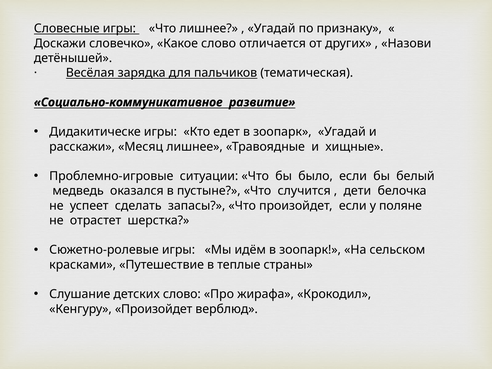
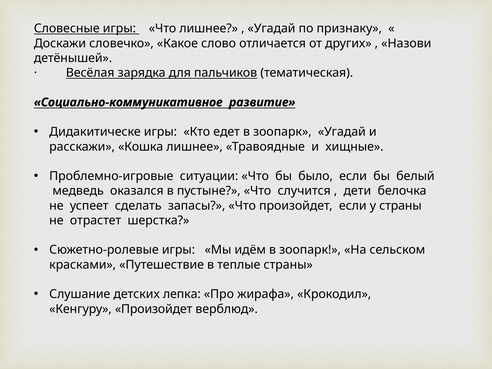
Месяц: Месяц -> Кошка (141, 147)
у поляне: поляне -> страны (400, 206)
детских слово: слово -> лепка (182, 294)
